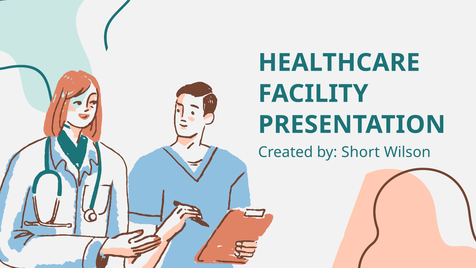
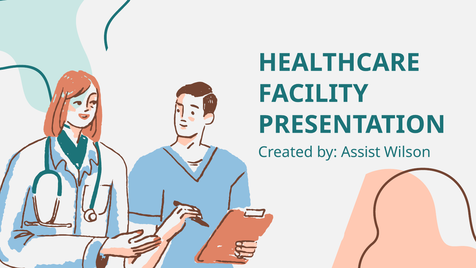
Short: Short -> Assist (361, 152)
